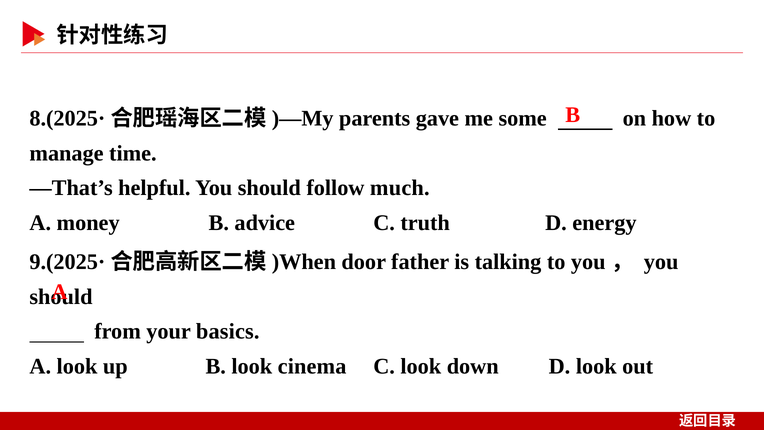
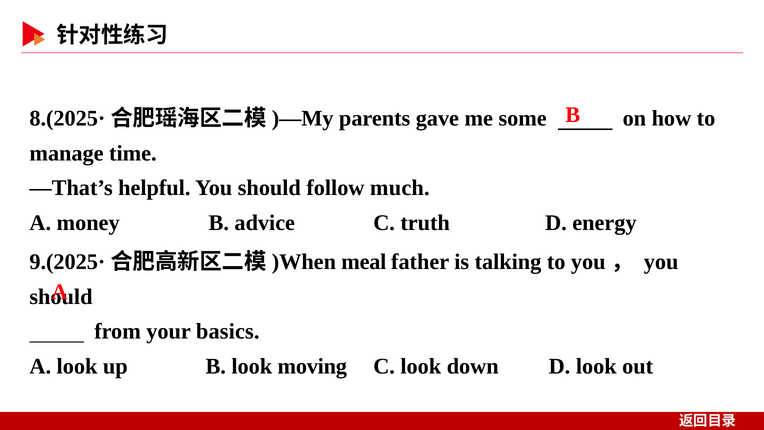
door: door -> meal (364, 262)
cinema: cinema -> moving (312, 366)
